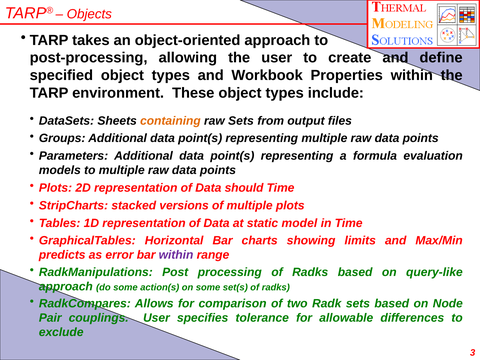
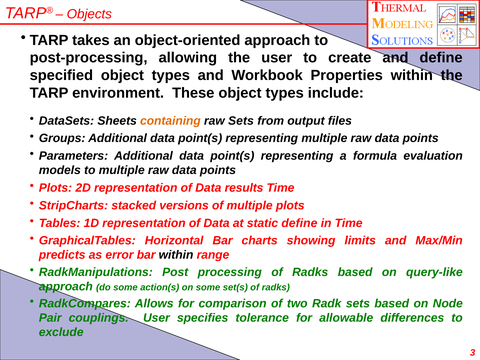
should: should -> results (244, 188)
static model: model -> define (299, 223)
within colour: purple -> black (176, 255)
